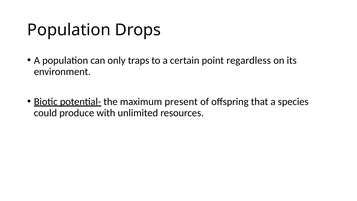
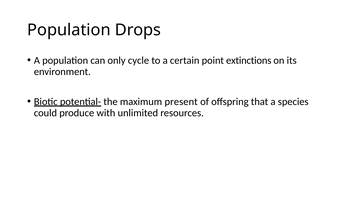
traps: traps -> cycle (138, 60)
regardless: regardless -> extinctions (249, 60)
